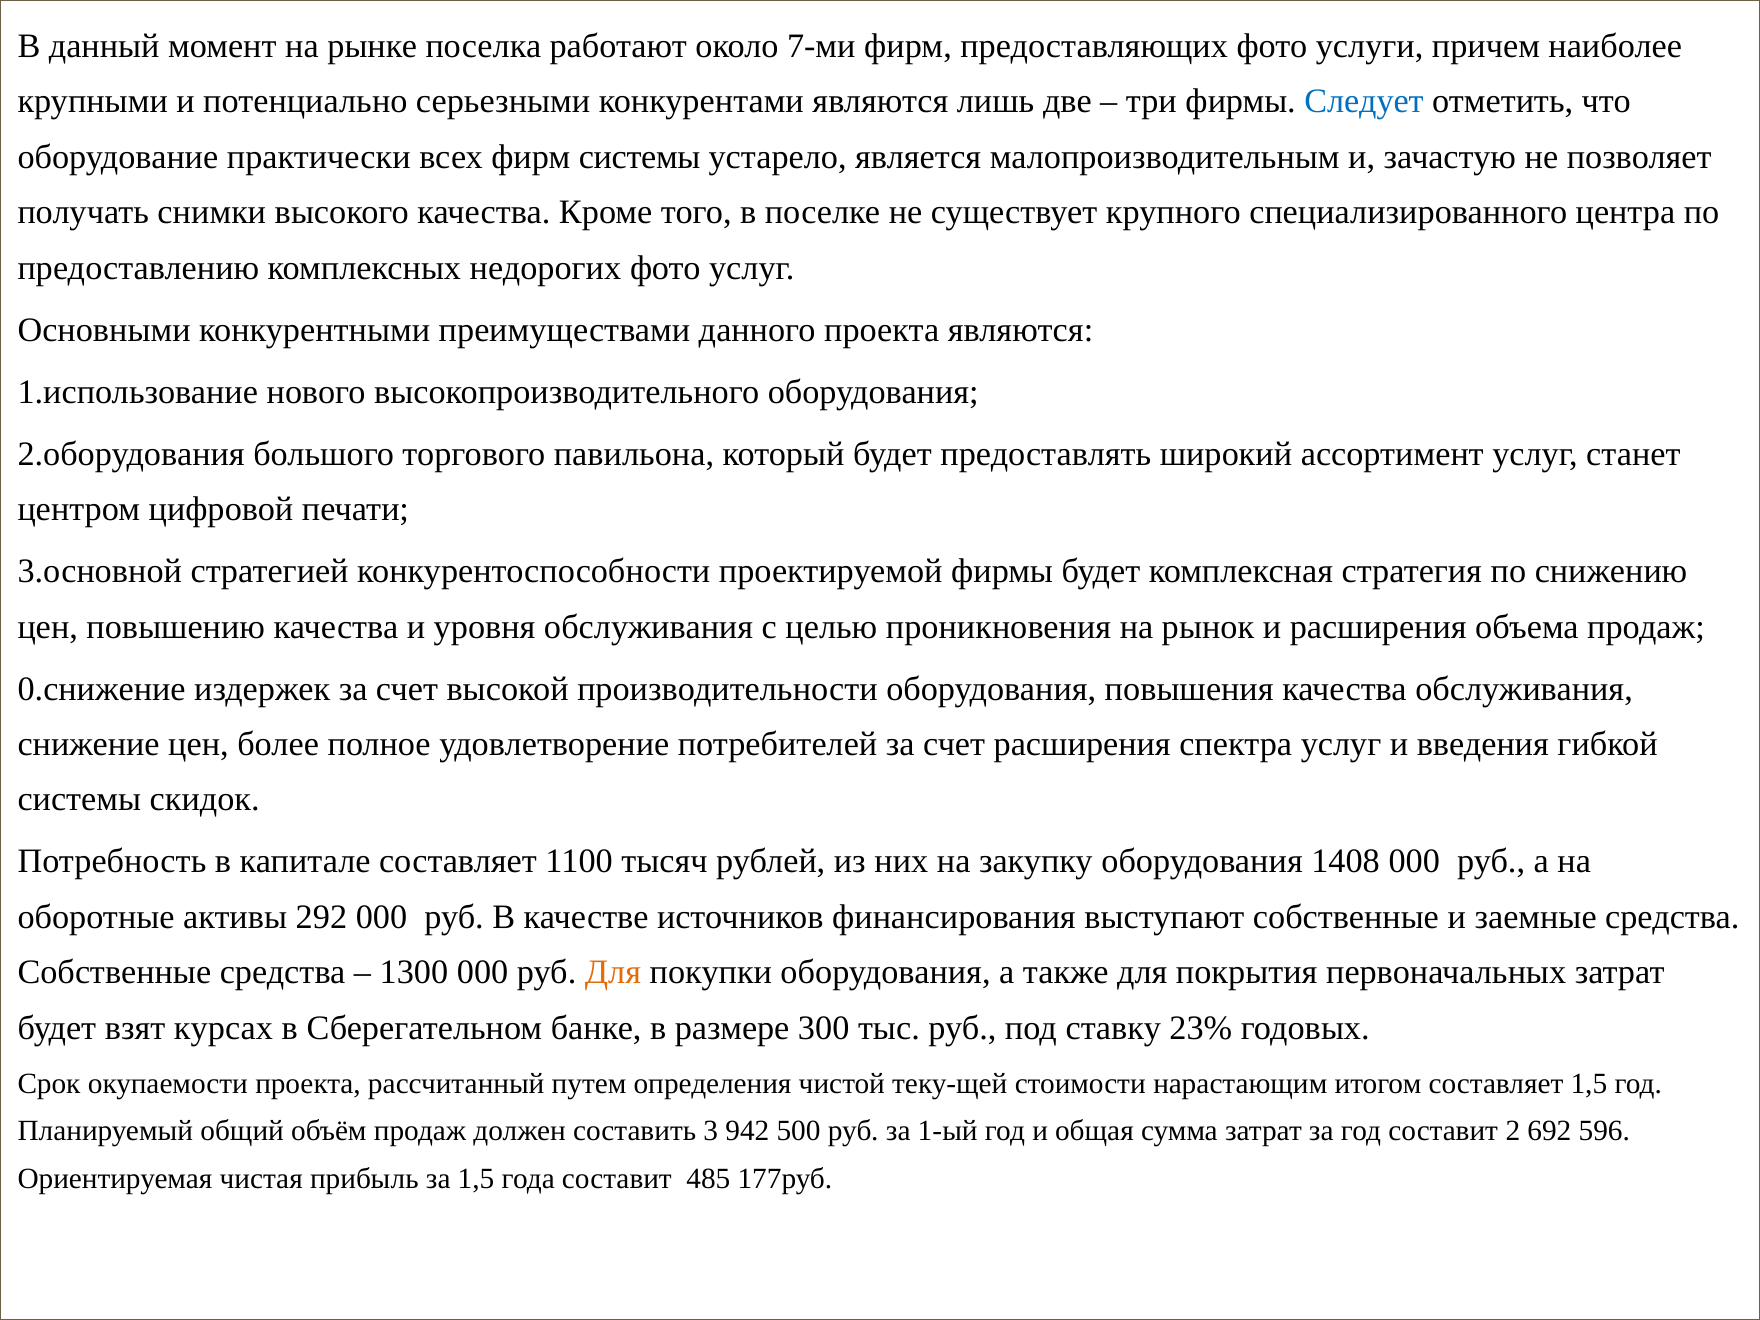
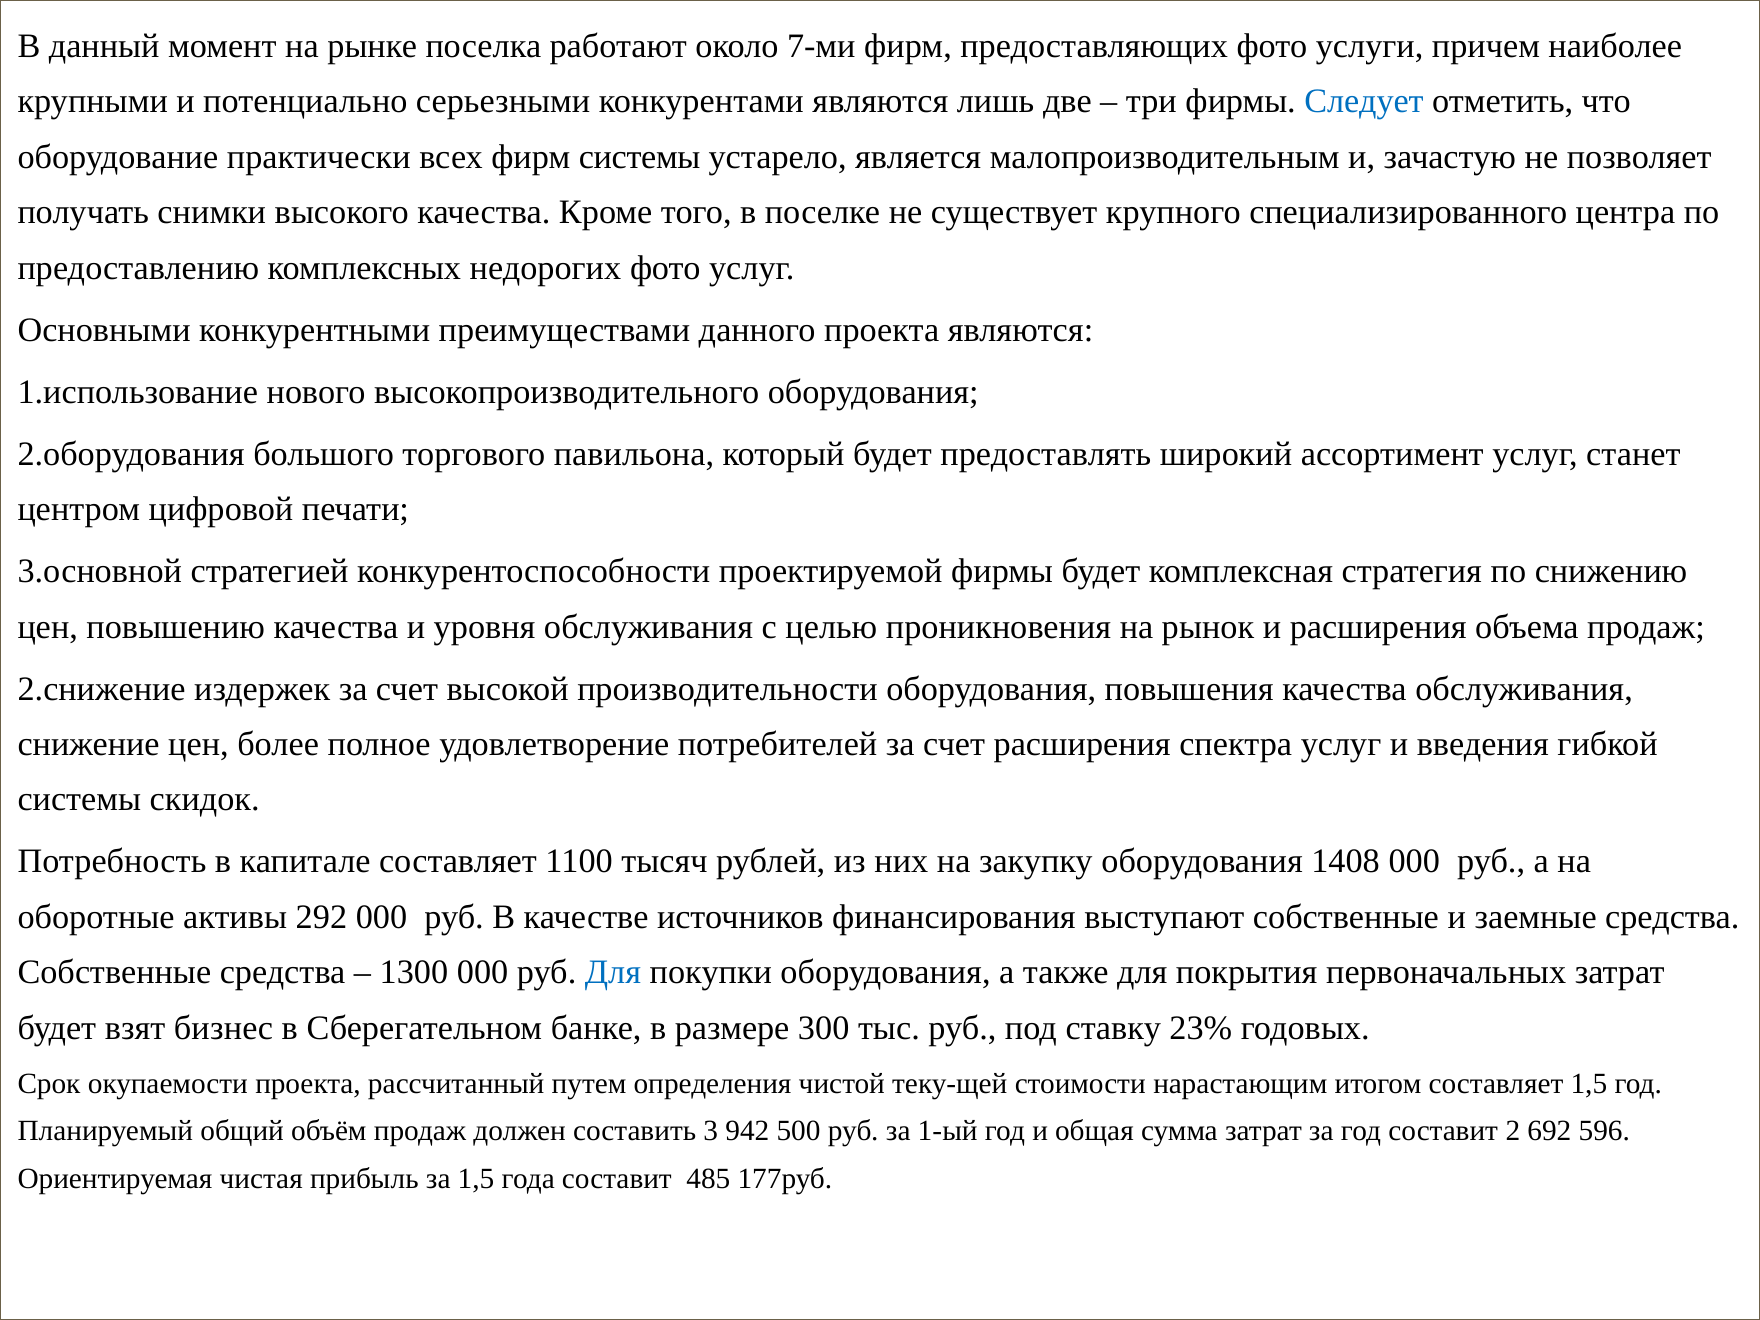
0.снижение: 0.снижение -> 2.снижение (102, 689)
Для colour: orange -> blue (613, 973)
курсах: курсах -> бизнес (223, 1028)
